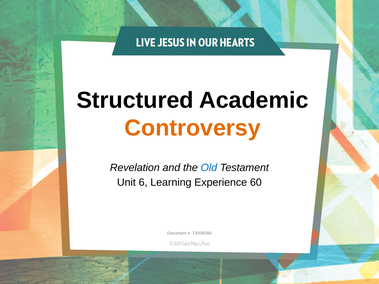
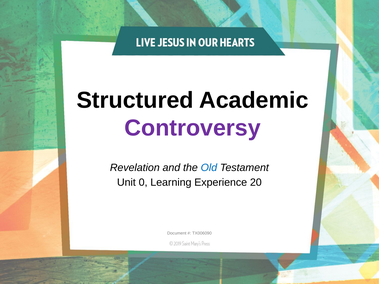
Controversy colour: orange -> purple (193, 128)
6: 6 -> 0 (143, 183)
60: 60 -> 20 (256, 183)
